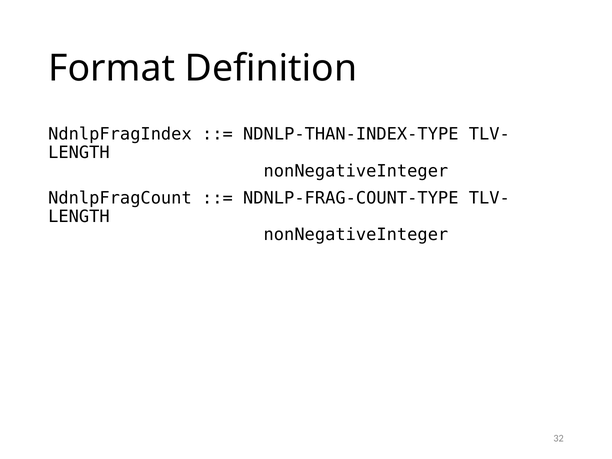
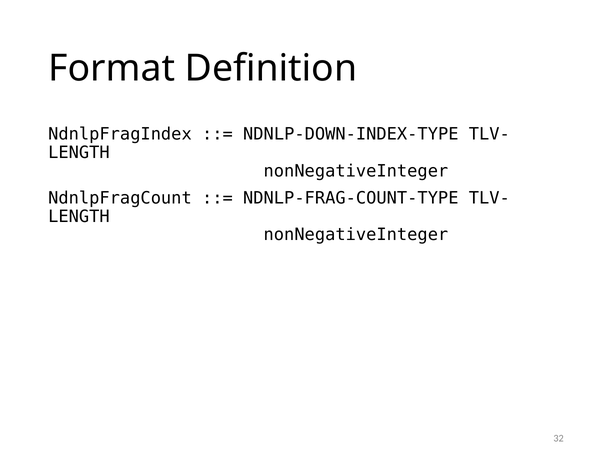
NDNLP-THAN-INDEX-TYPE: NDNLP-THAN-INDEX-TYPE -> NDNLP-DOWN-INDEX-TYPE (351, 134)
